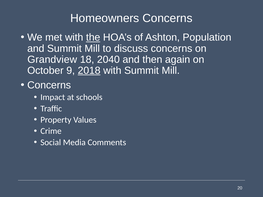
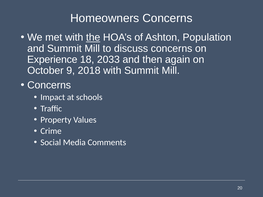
Grandview: Grandview -> Experience (52, 60)
2040: 2040 -> 2033 (108, 60)
2018 underline: present -> none (89, 71)
